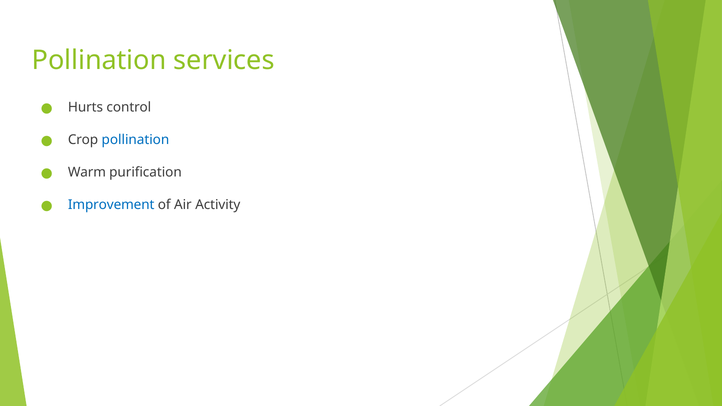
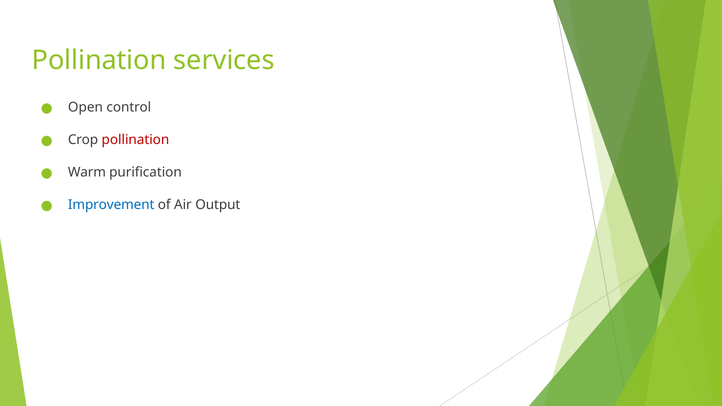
Hurts: Hurts -> Open (85, 107)
pollination colour: blue -> red (135, 140)
Activity: Activity -> Output (218, 205)
